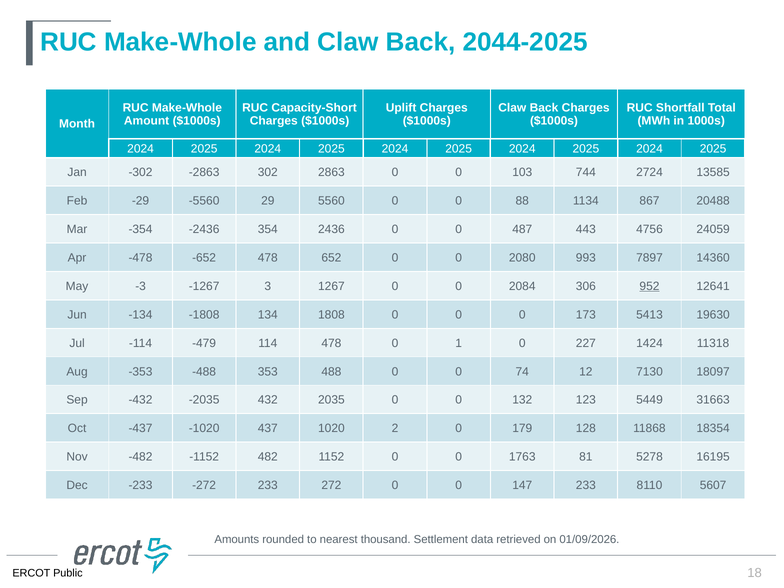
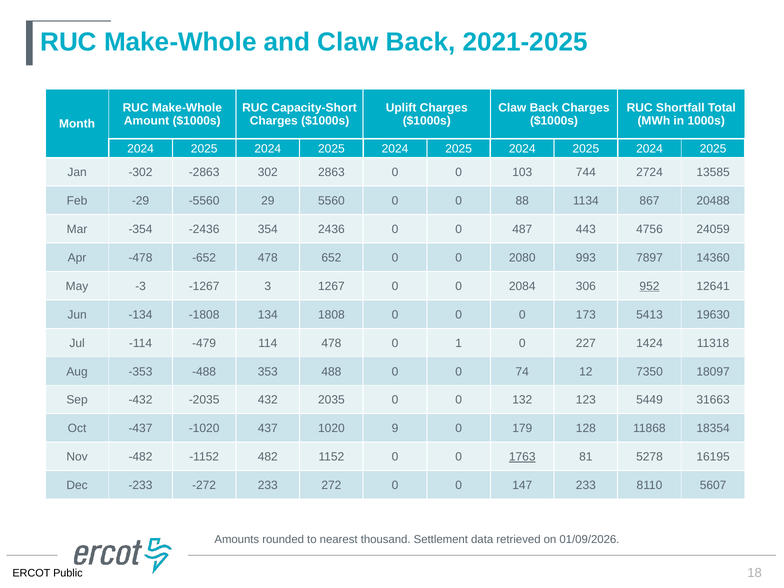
2044-2025: 2044-2025 -> 2021-2025 (525, 42)
7130: 7130 -> 7350 (649, 372)
2: 2 -> 9 (395, 428)
1763 underline: none -> present (522, 457)
